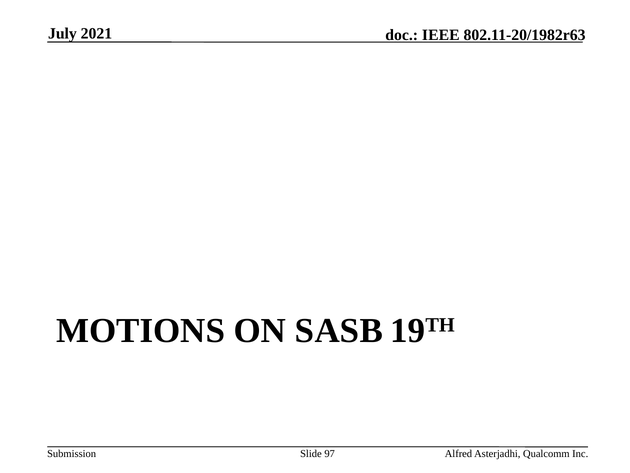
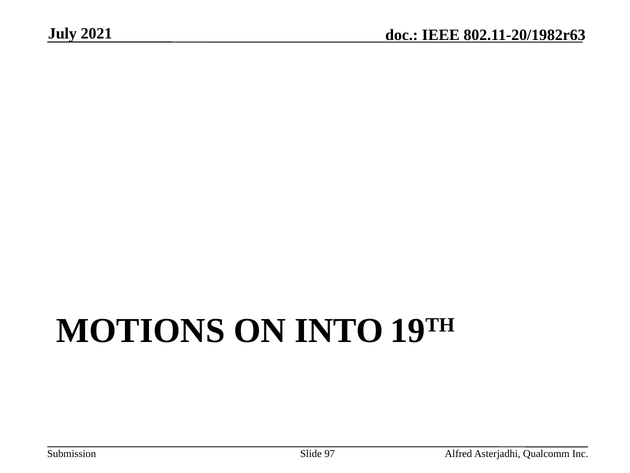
SASB: SASB -> INTO (339, 330)
